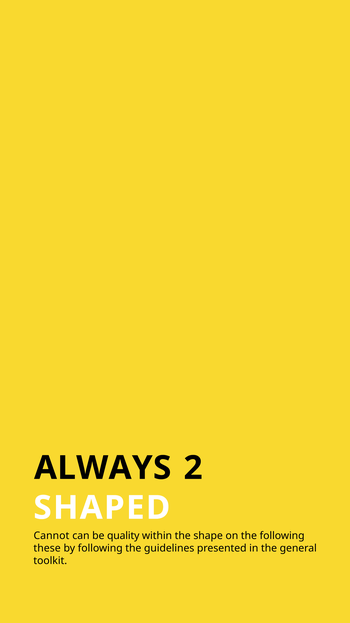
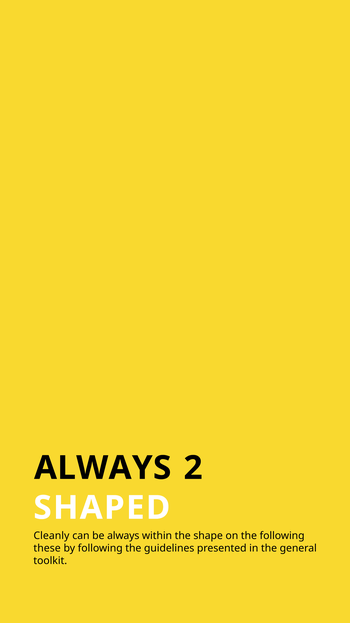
Cannot: Cannot -> Cleanly (51, 535)
be quality: quality -> always (123, 535)
